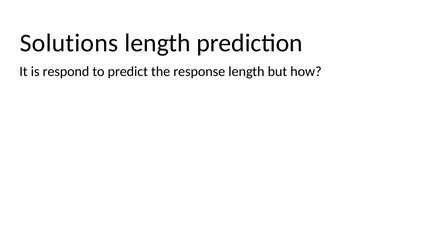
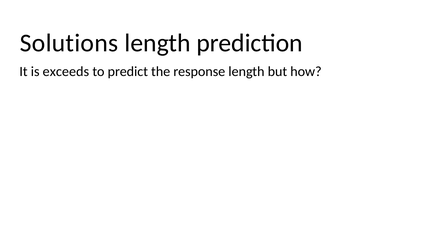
respond: respond -> exceeds (66, 72)
